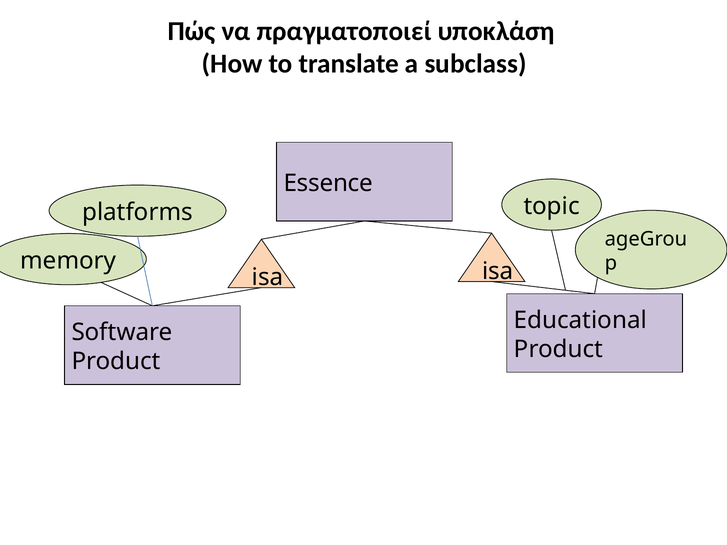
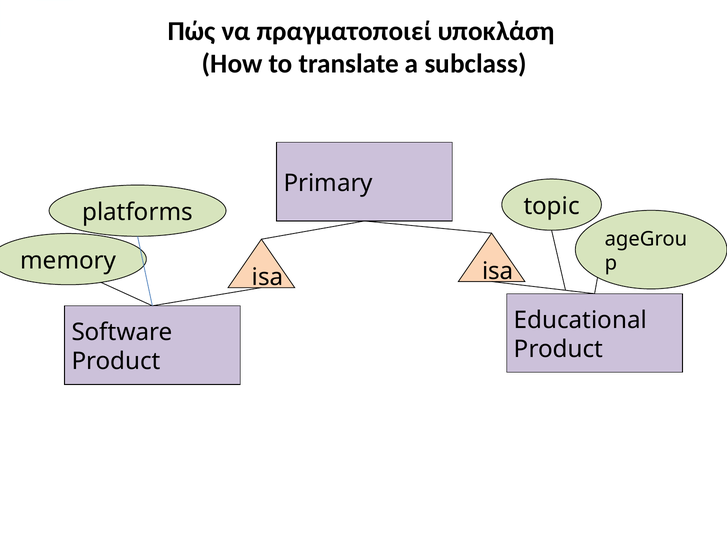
Essence: Essence -> Primary (328, 183)
